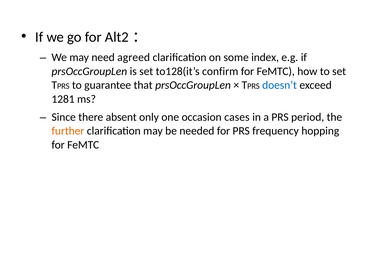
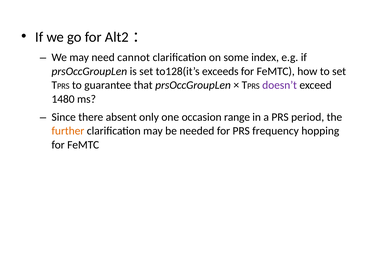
agreed: agreed -> cannot (134, 57)
confirm: confirm -> exceeds (220, 71)
doesn’t colour: blue -> purple (280, 85)
1281: 1281 -> 1480 (63, 99)
cases: cases -> range (237, 117)
